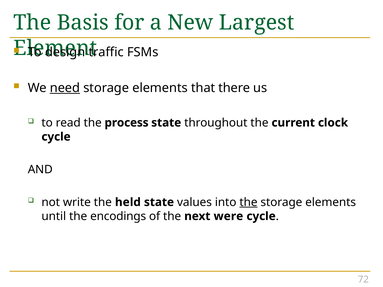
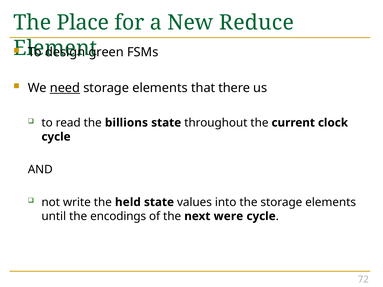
Basis: Basis -> Place (83, 23)
Largest: Largest -> Reduce (257, 23)
traffic: traffic -> green (106, 52)
process: process -> billions (126, 123)
the underline: present -> none (248, 202)
